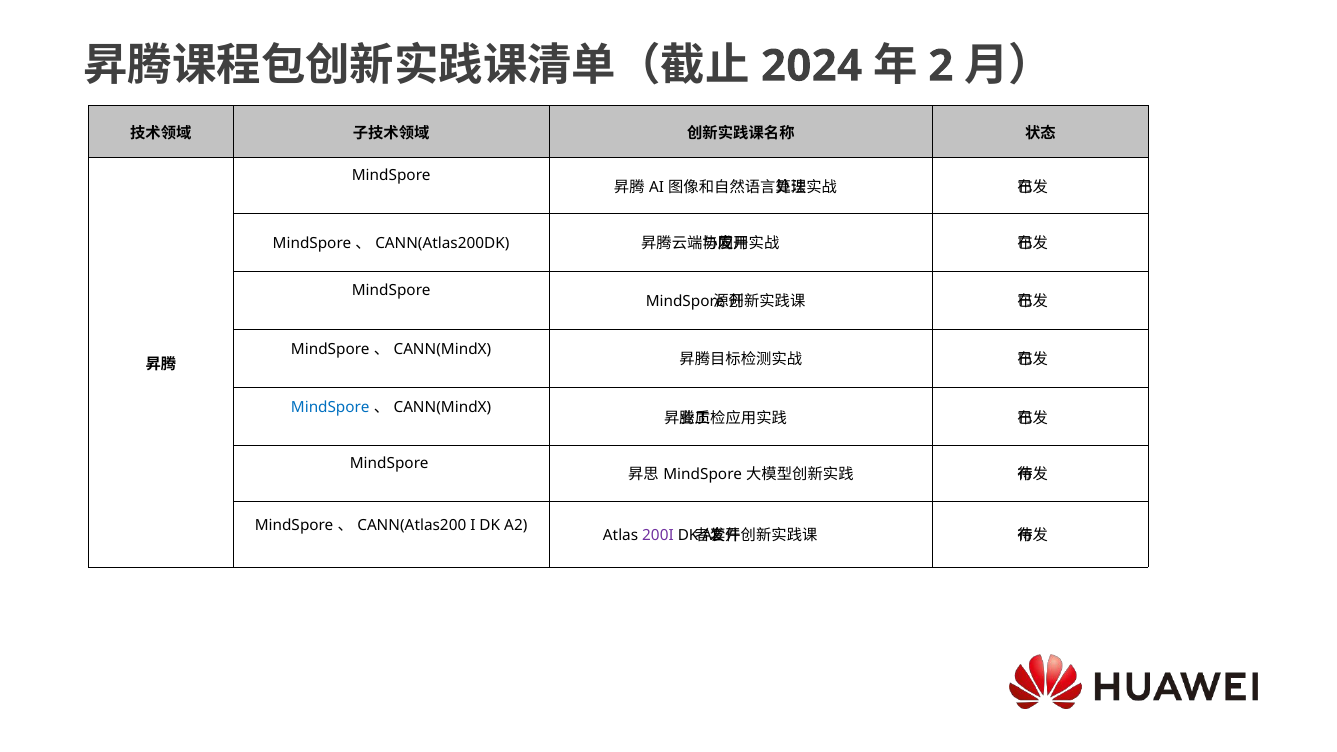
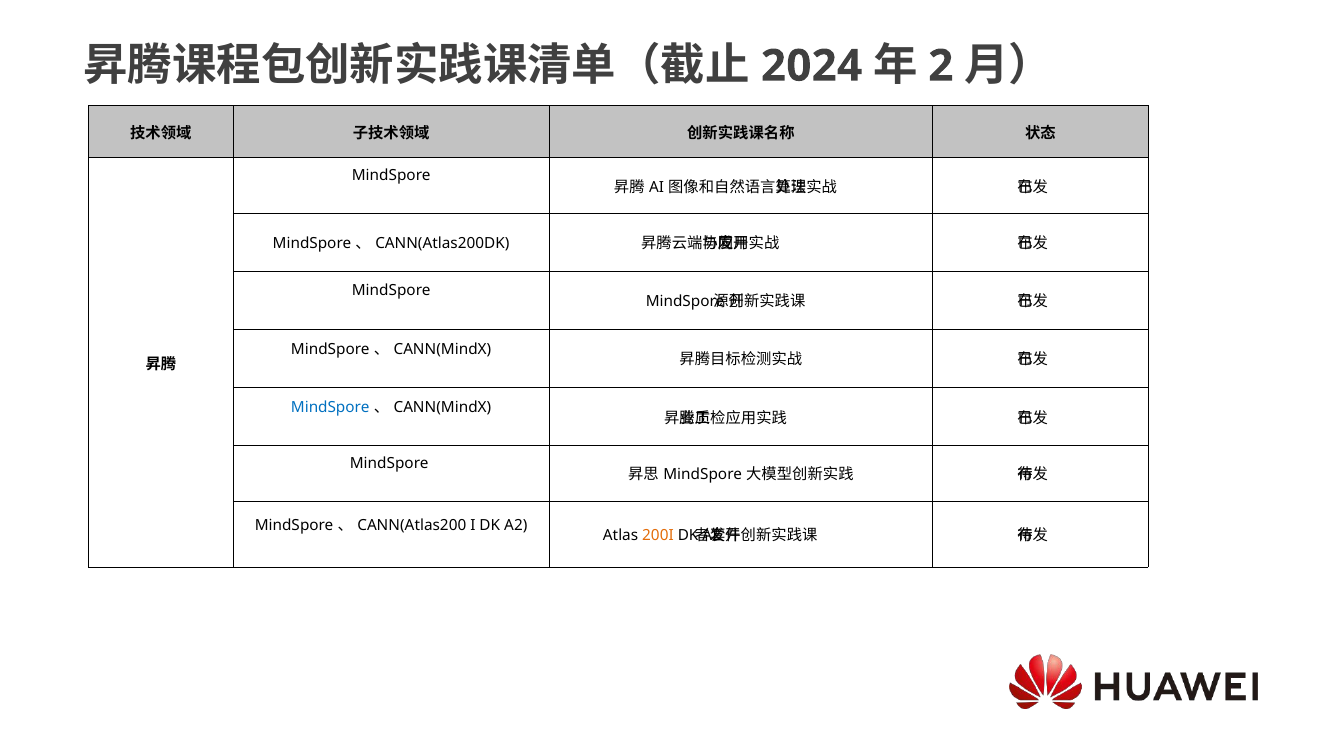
200I colour: purple -> orange (658, 536)
